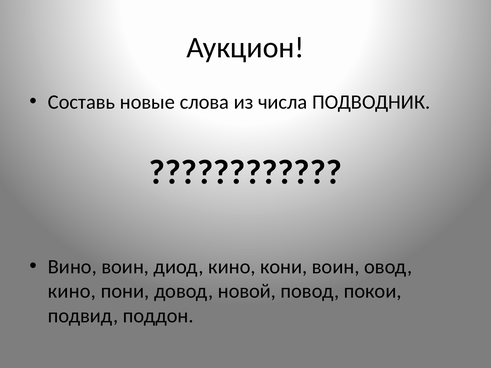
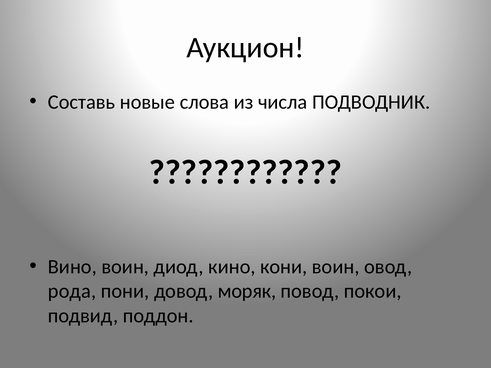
кино: кино -> рода (72, 291)
новой: новой -> моряк (247, 291)
